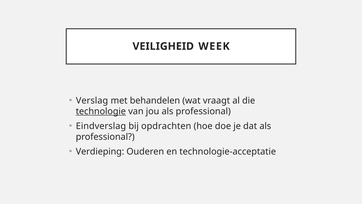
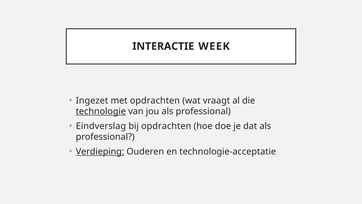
VEILIGHEID: VEILIGHEID -> INTERACTIE (163, 46)
Verslag: Verslag -> Ingezet (92, 100)
met behandelen: behandelen -> opdrachten (155, 100)
Verdieping underline: none -> present (100, 151)
